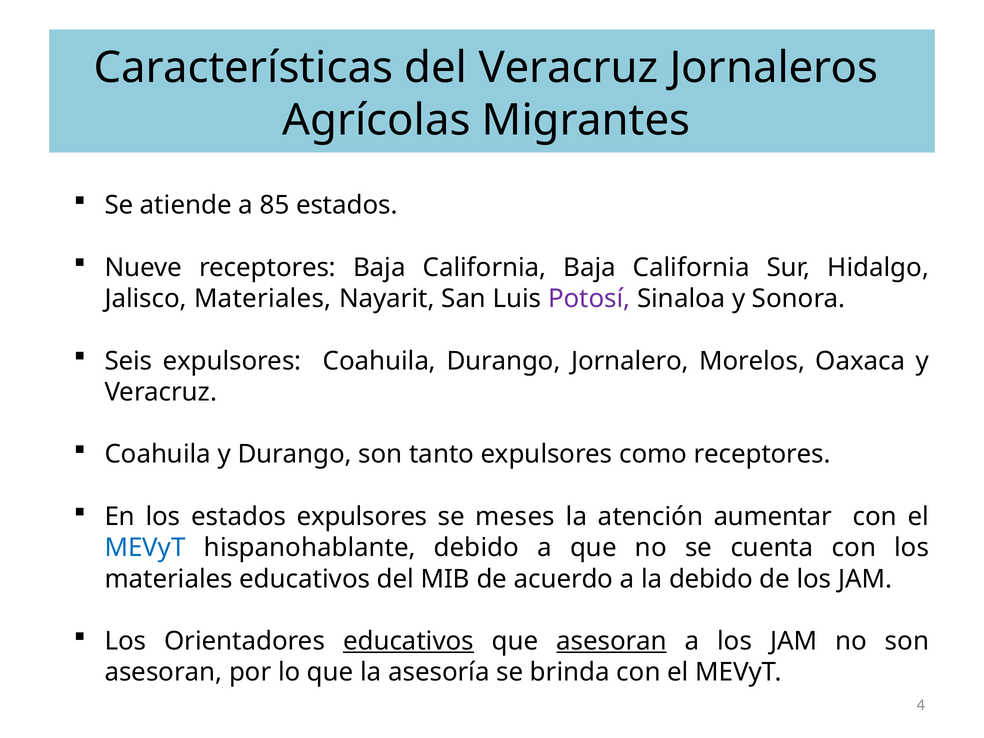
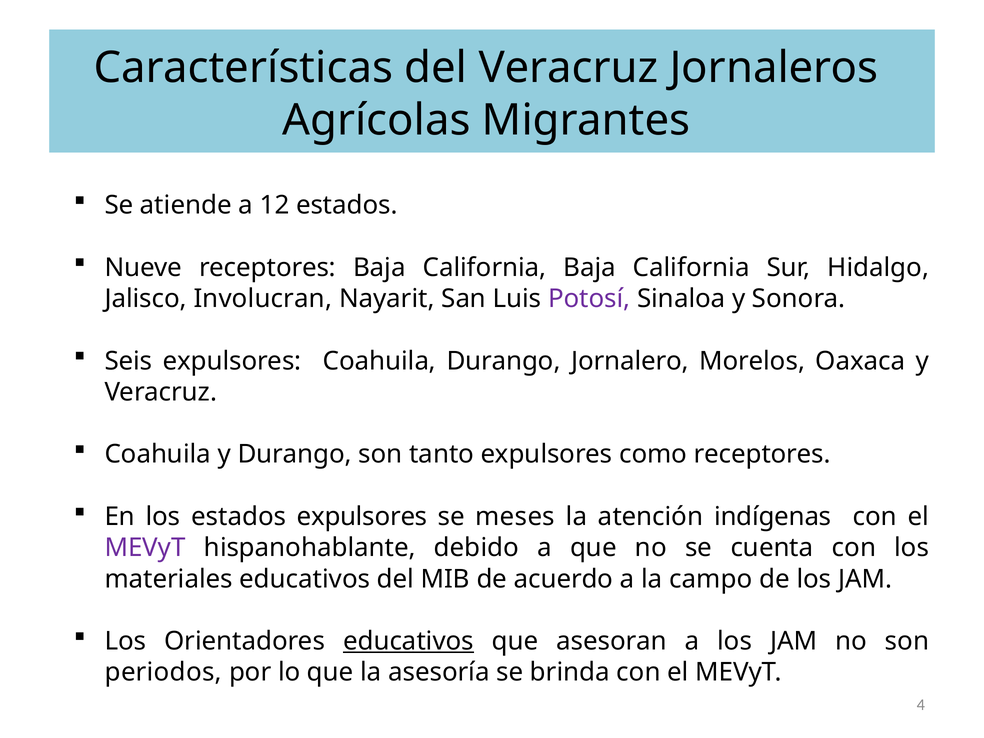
85: 85 -> 12 (275, 205)
Jalisco Materiales: Materiales -> Involucran (263, 299)
aumentar: aumentar -> indígenas (773, 517)
MEVyT colour: blue -> purple (145, 548)
la debido: debido -> campo (711, 579)
asesoran underline: present -> none (612, 641)
asesoran: asesoran -> periodos (163, 672)
